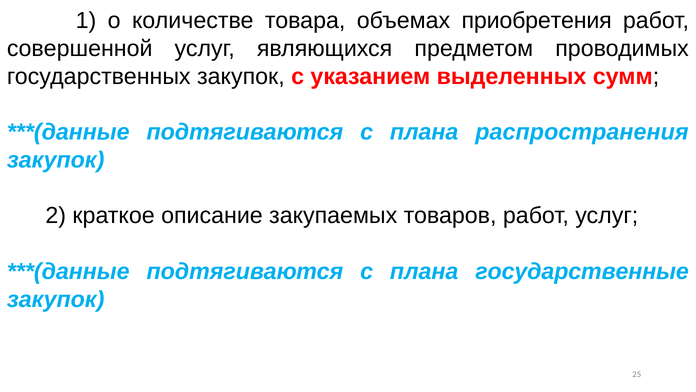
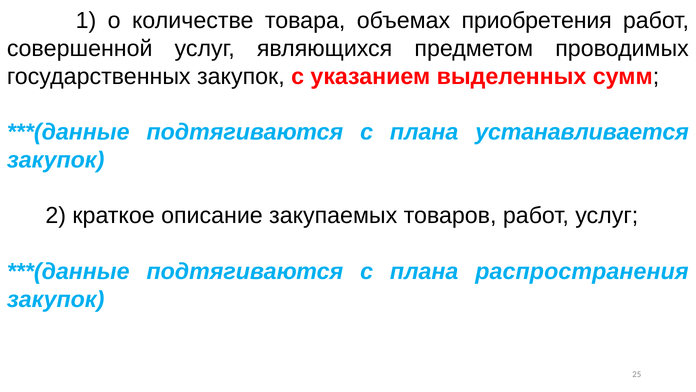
распространения: распространения -> устанавливается (582, 132)
государственные: государственные -> распространения (582, 271)
